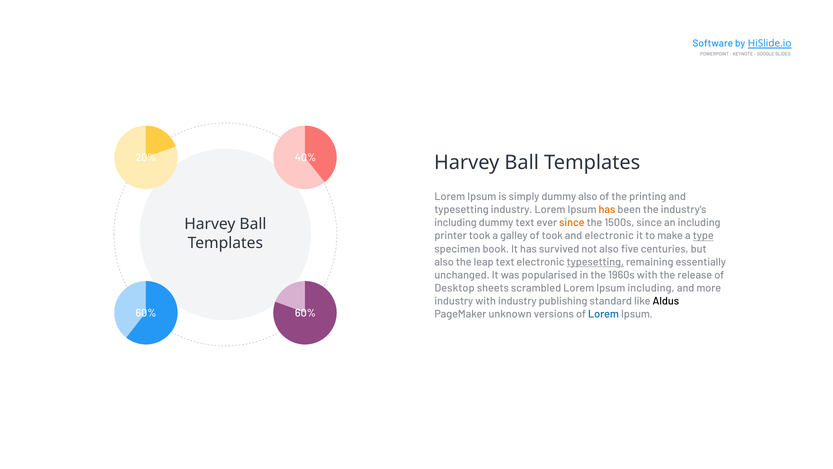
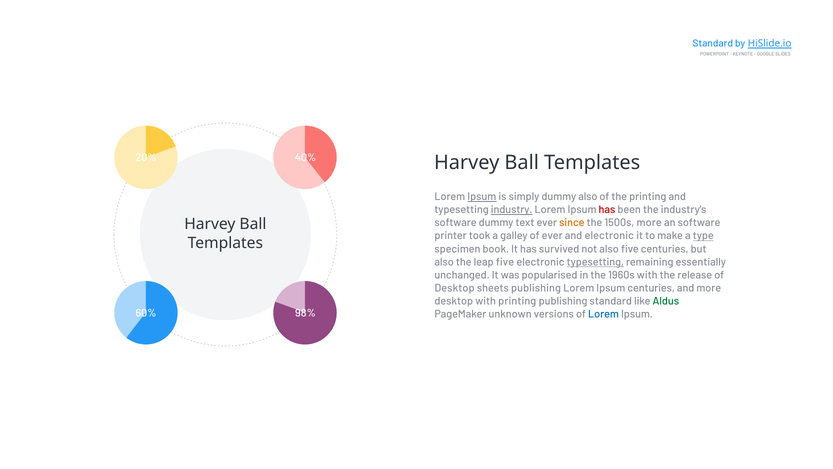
Software: Software -> Standard (713, 43)
Ipsum underline: none -> present (482, 197)
industry underline: none -> present (512, 210)
has colour: orange -> red (607, 210)
including: including -> software (455, 223)
1500s since: since -> more (649, 223)
an including: including -> software (699, 223)
of took: took -> ever (552, 236)
leap text: text -> five (505, 262)
sheets scrambled: scrambled -> publishing (536, 288)
Ipsum including: including -> centuries (651, 288)
industry: industry -> desktop (454, 301)
with industry: industry -> printing (517, 301)
Aldus colour: black -> green (666, 301)
60% 60%: 60% -> 98% (305, 313)
